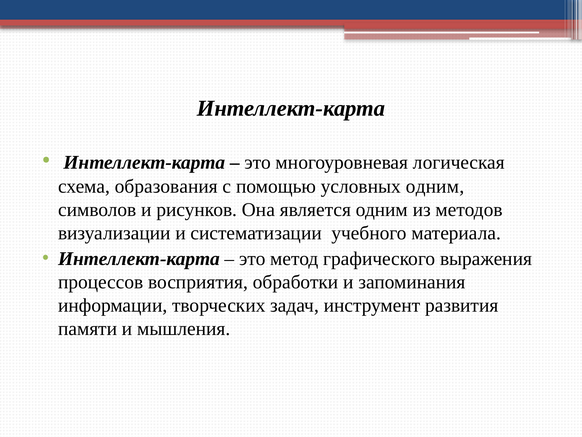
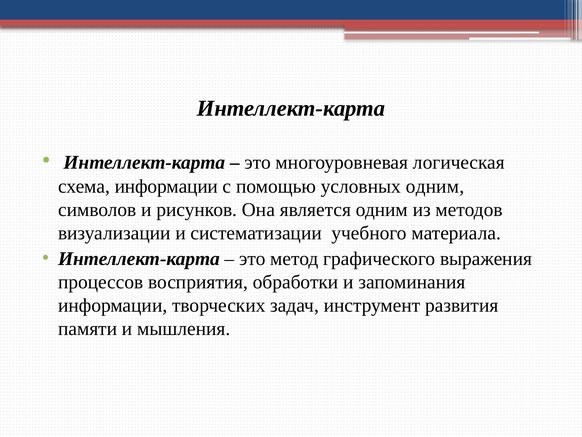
схема образования: образования -> информации (166, 186)
